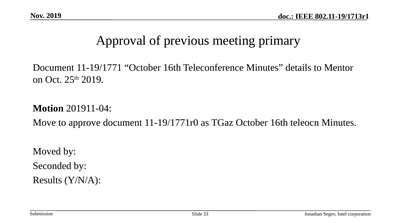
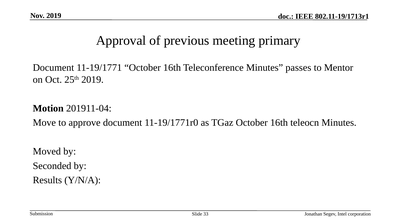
details: details -> passes (298, 68)
